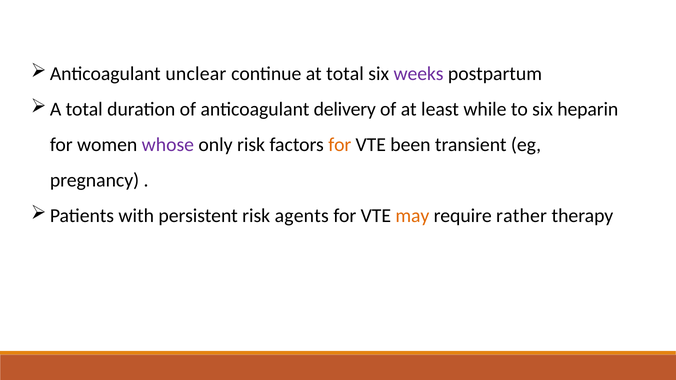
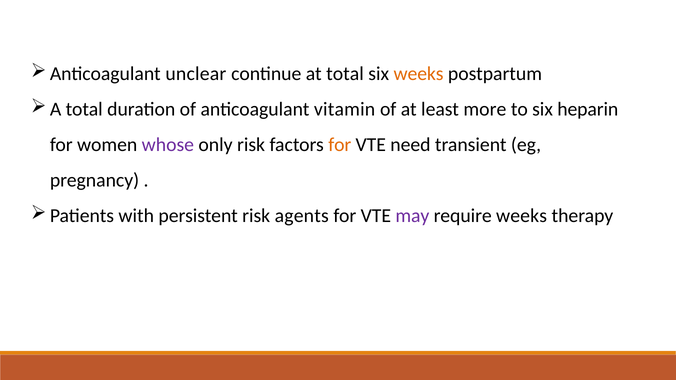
weeks colour: purple -> orange (419, 74)
delivery: delivery -> vitamin (345, 109)
while: while -> more (485, 109)
been: been -> need (410, 145)
may colour: orange -> purple (412, 216)
require rather: rather -> weeks (522, 216)
